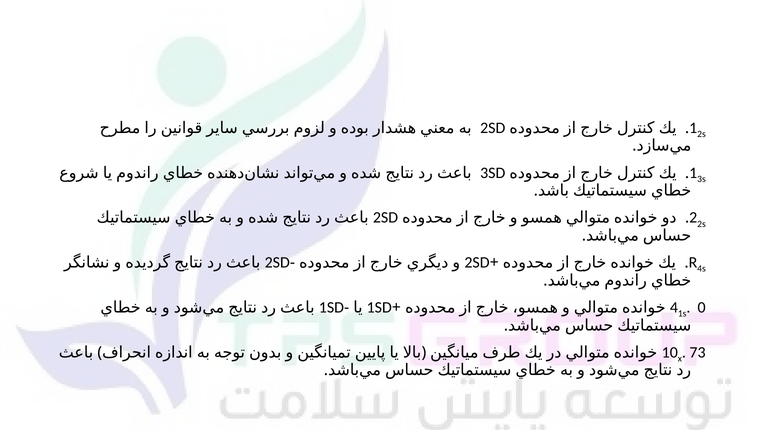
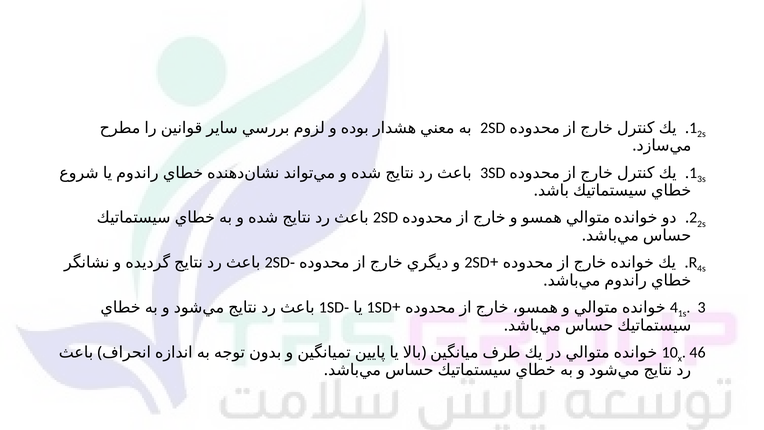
0: 0 -> 3 (702, 307)
73: 73 -> 46 (698, 352)
